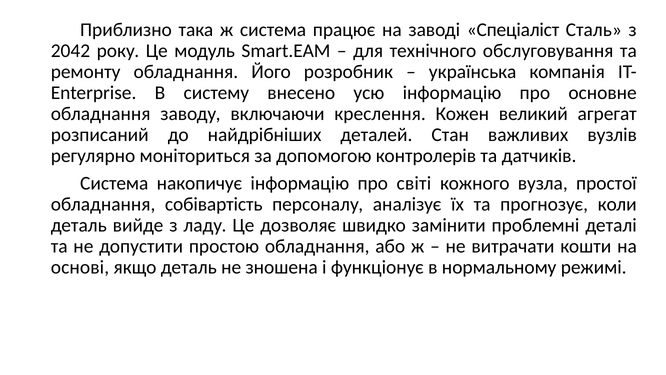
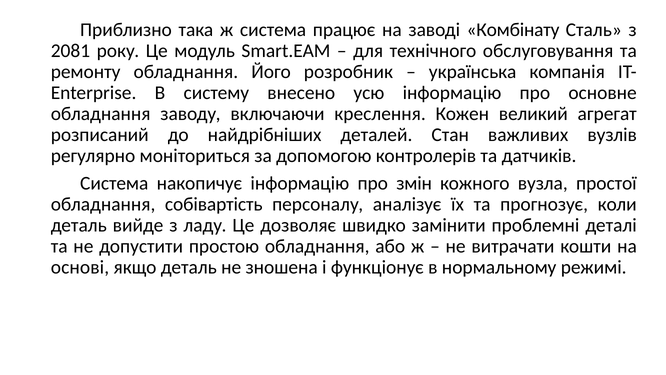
Спеціаліст: Спеціаліст -> Комбінату (513, 30)
2042: 2042 -> 2081 (70, 51)
світі: світі -> змін (414, 183)
